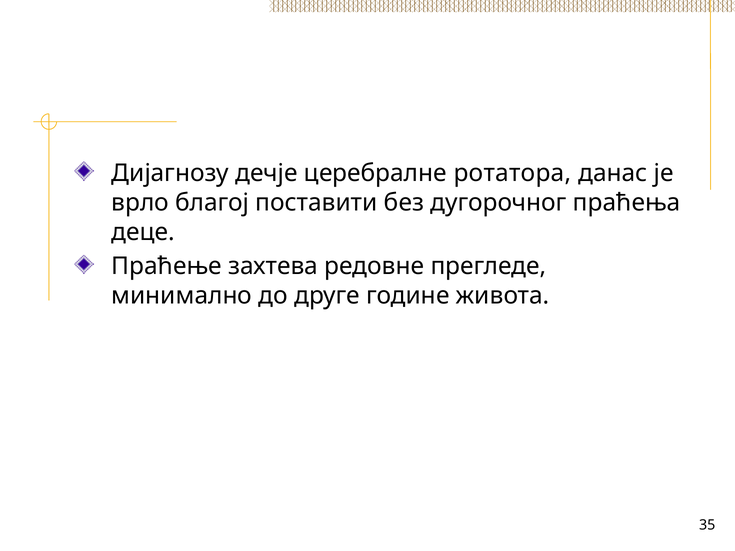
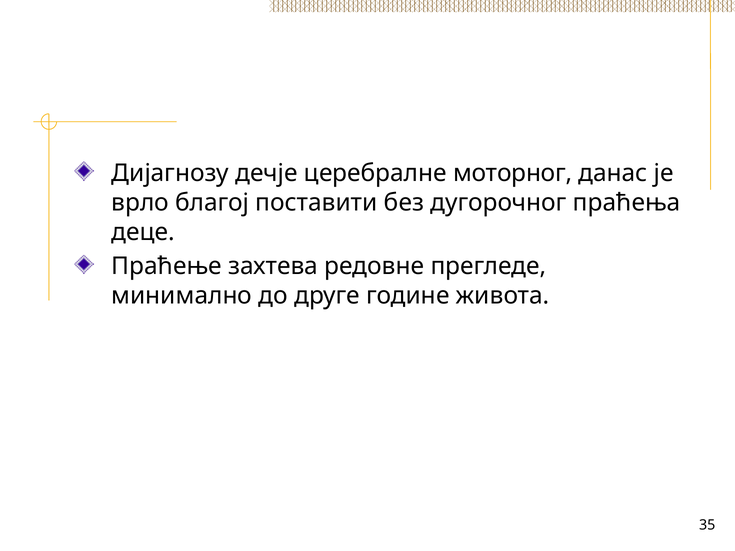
ротатора: ротатора -> моторног (513, 173)
